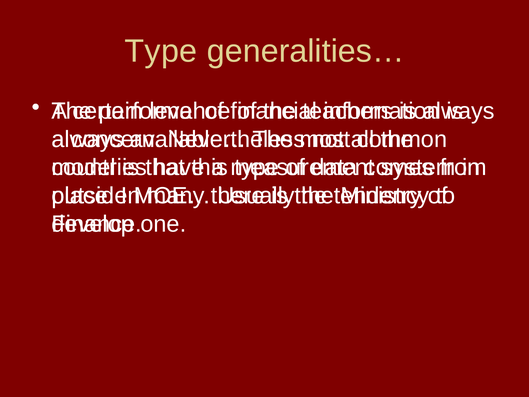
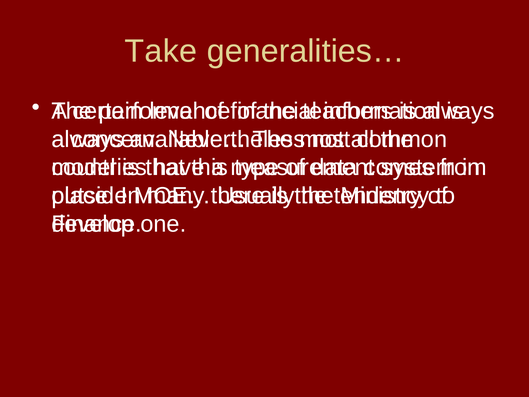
Type: Type -> Take (161, 51)
